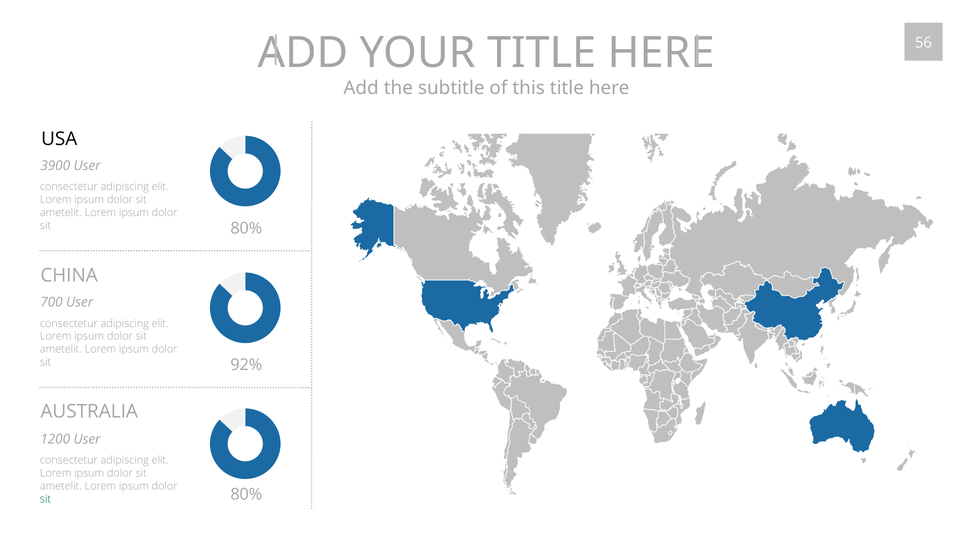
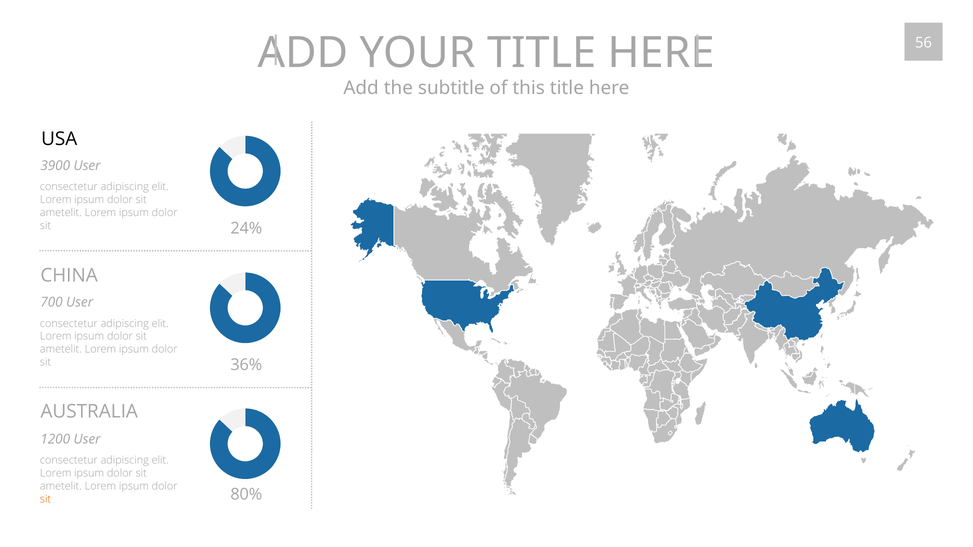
80%: 80% -> 24% (246, 228)
92%: 92% -> 36% (246, 365)
sit colour: green -> orange (46, 499)
